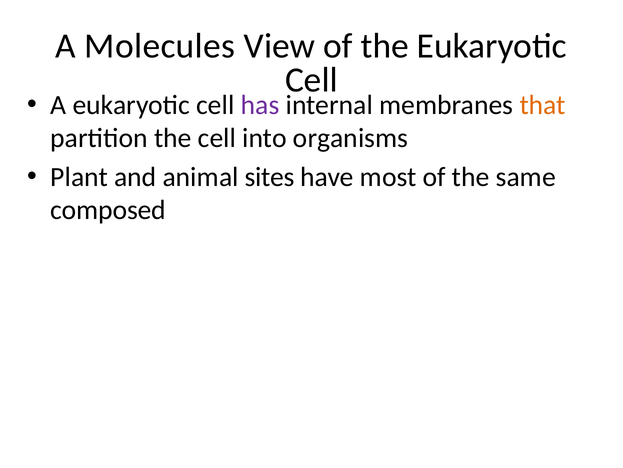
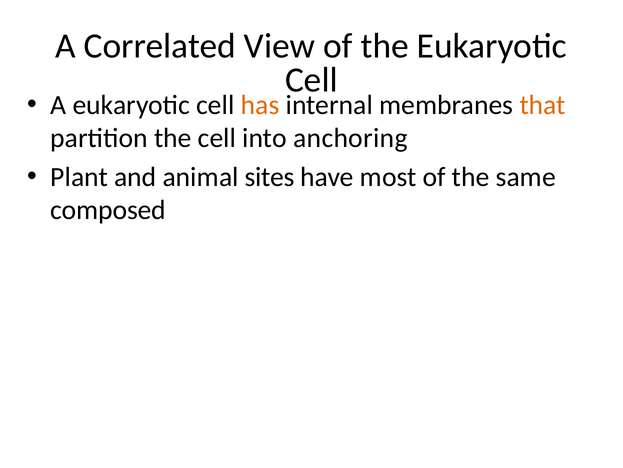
Molecules: Molecules -> Correlated (160, 46)
has colour: purple -> orange (260, 105)
organisms: organisms -> anchoring (350, 138)
